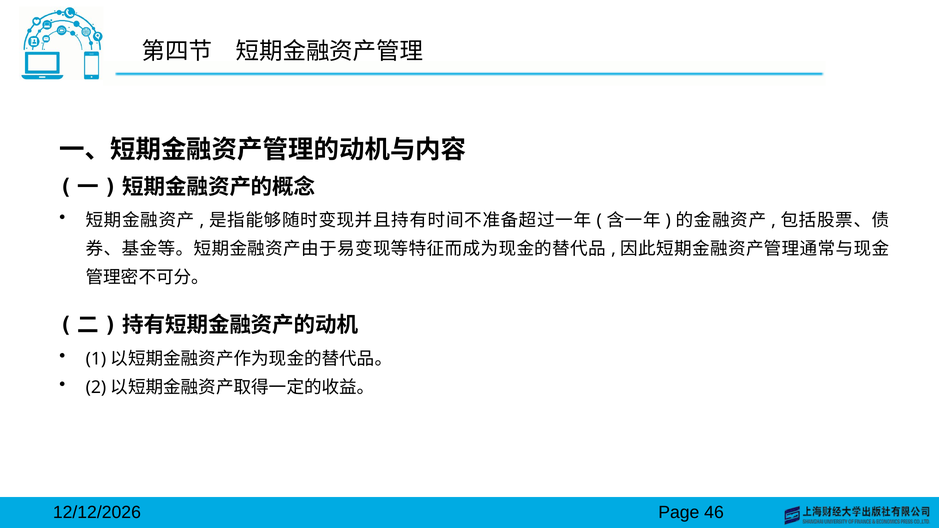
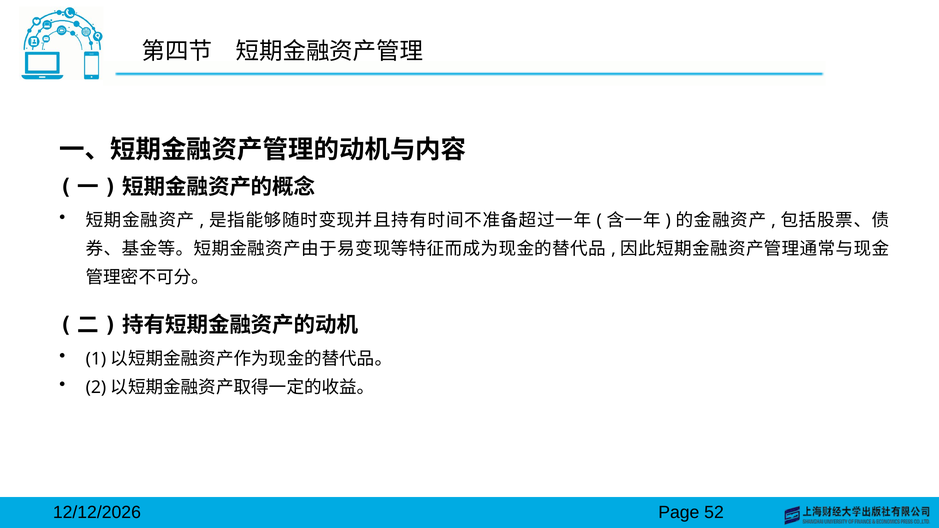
46: 46 -> 52 (714, 513)
